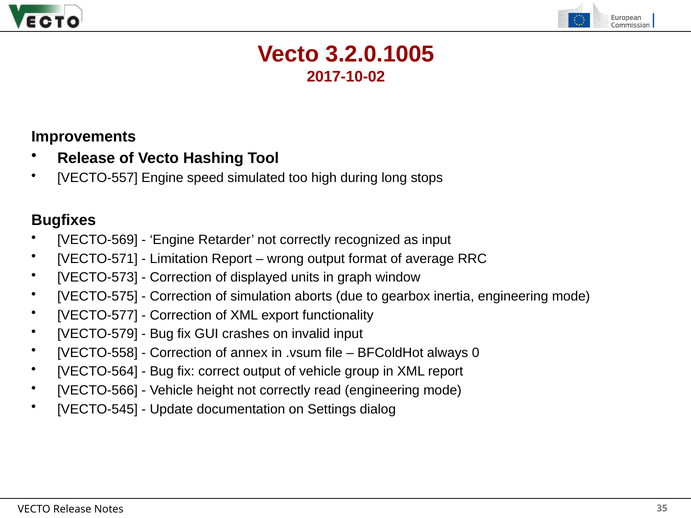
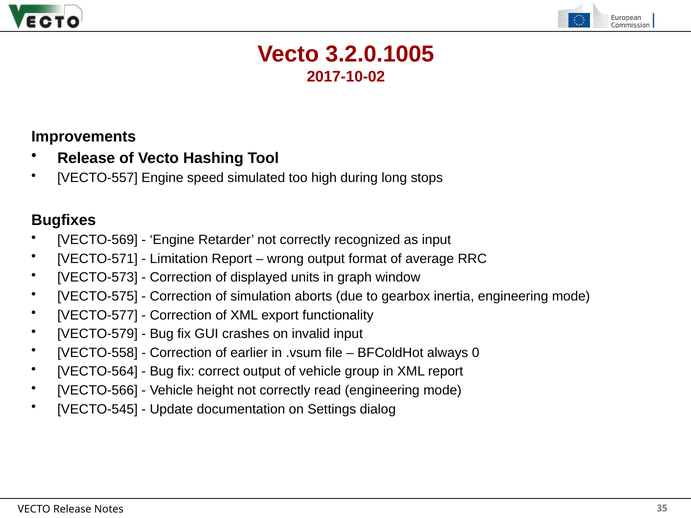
annex: annex -> earlier (249, 353)
